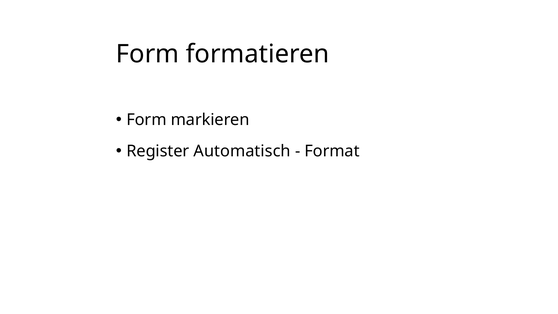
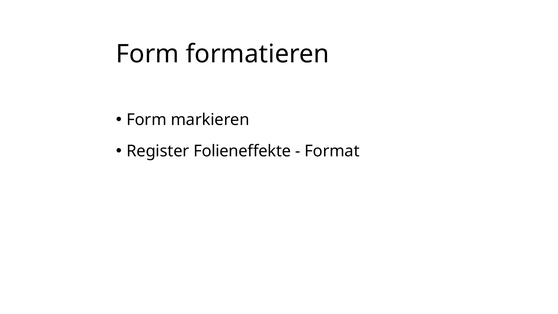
Automatisch: Automatisch -> Folieneffekte (242, 151)
